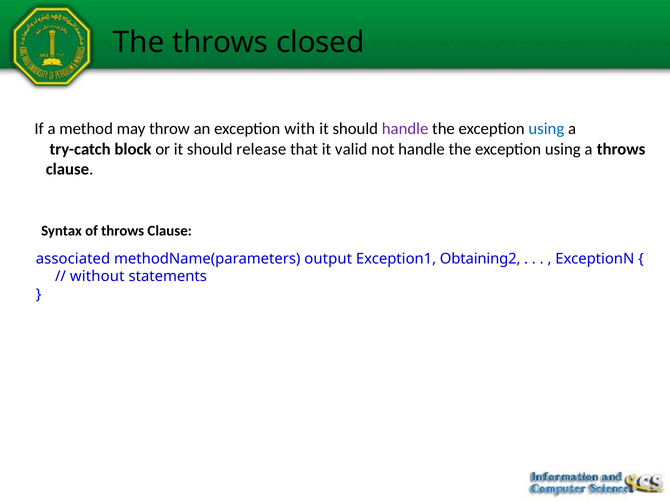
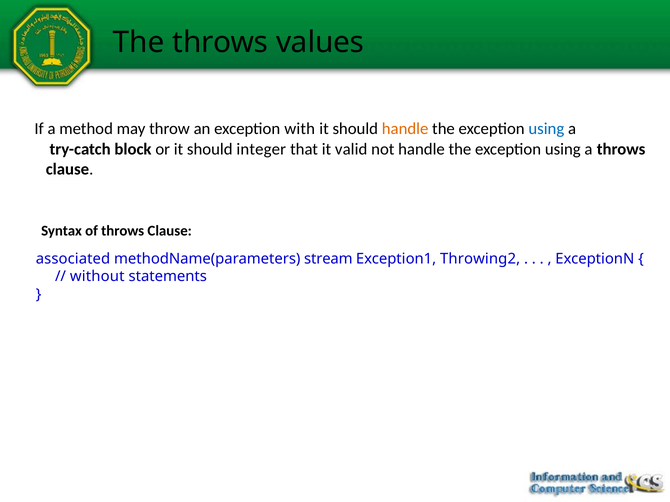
closed: closed -> values (320, 42)
handle colour: purple -> orange (405, 129)
release: release -> integer (261, 149)
output: output -> stream (328, 259)
Obtaining2: Obtaining2 -> Throwing2 (480, 259)
